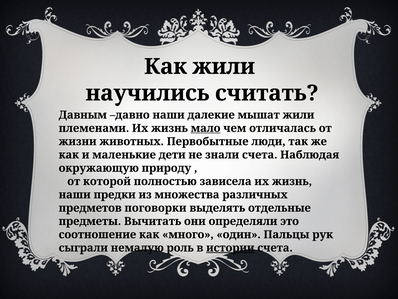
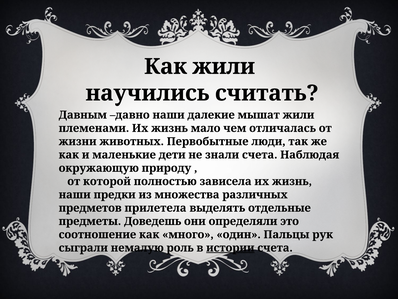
мало underline: present -> none (206, 128)
поговорки: поговорки -> прилетела (155, 208)
Вычитать: Вычитать -> Доведешь (153, 221)
